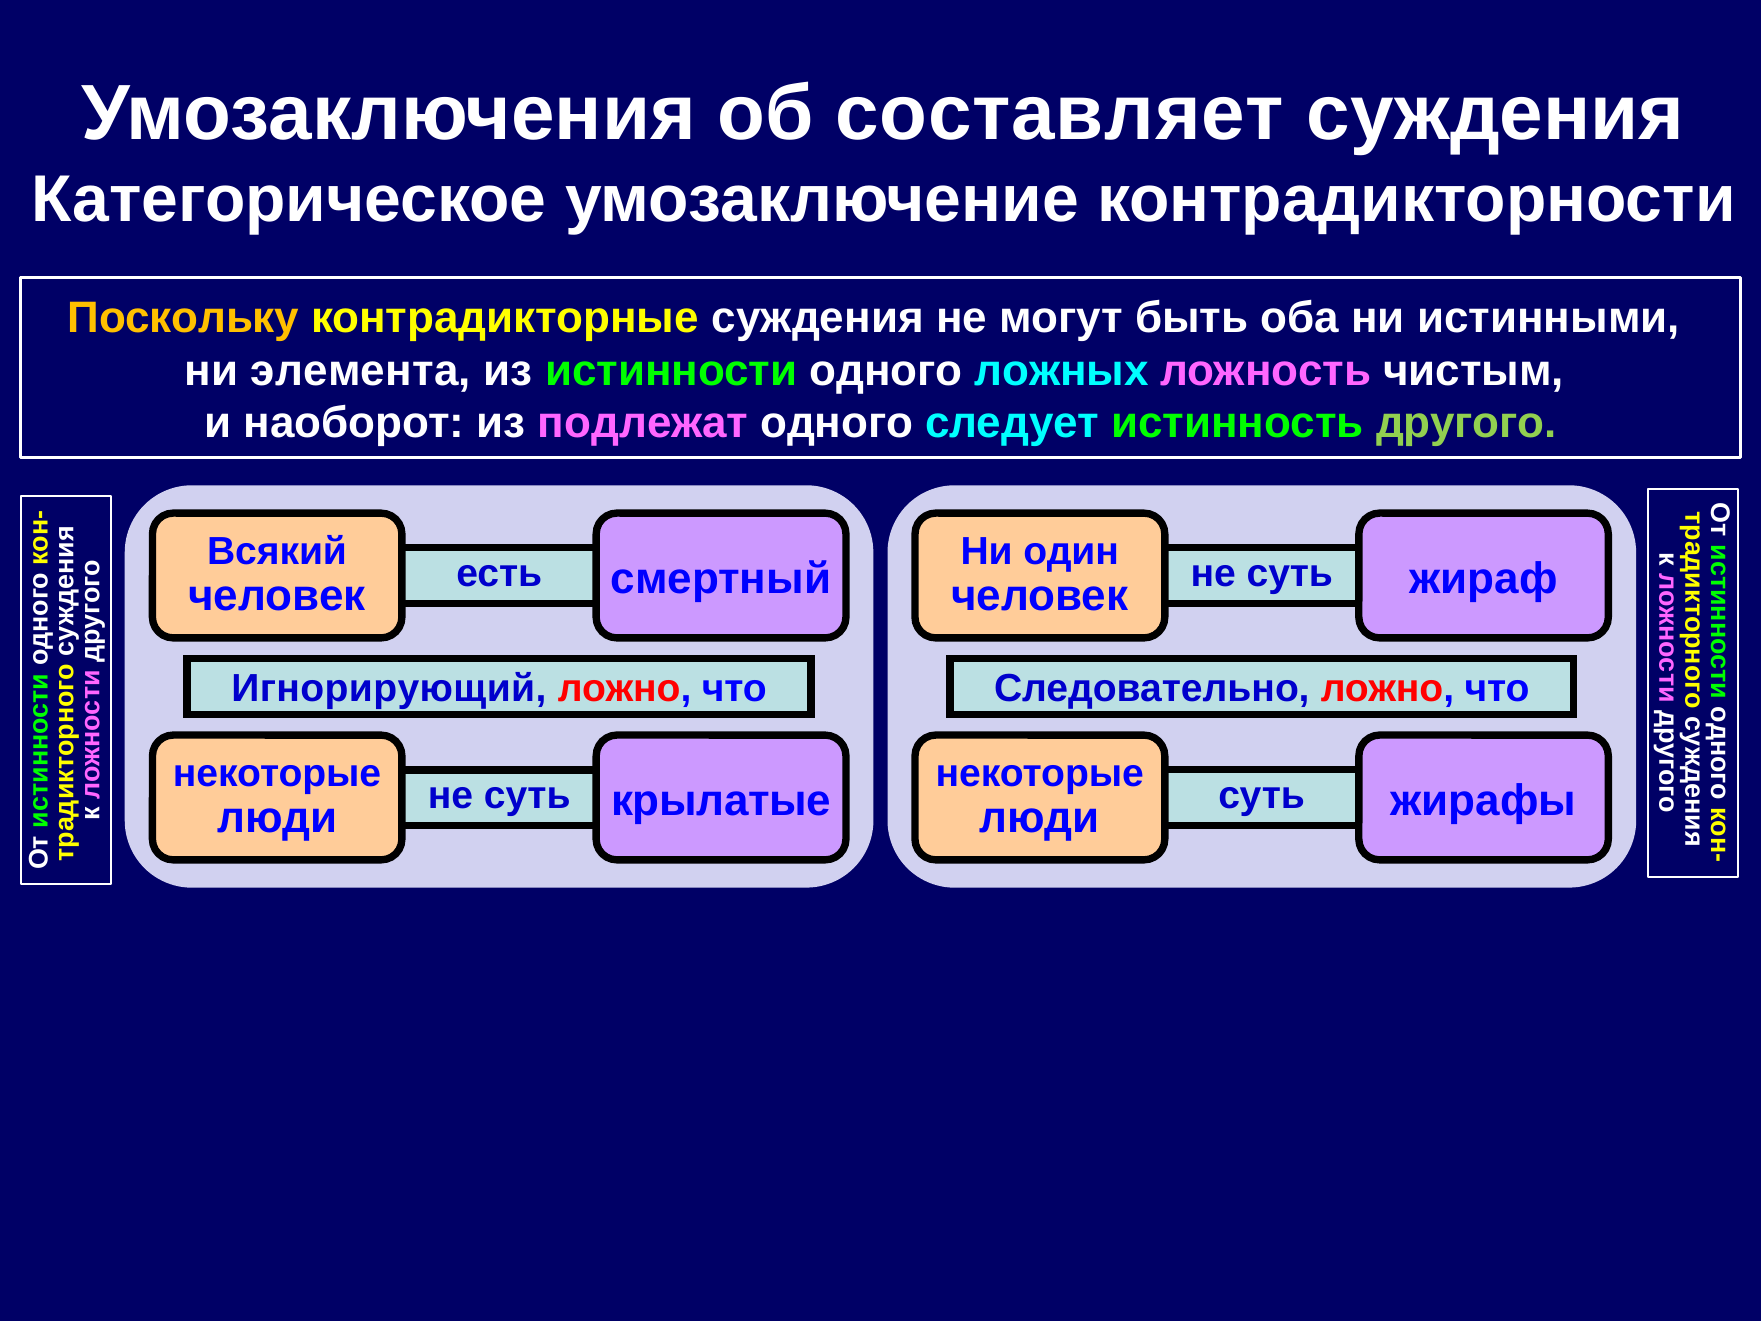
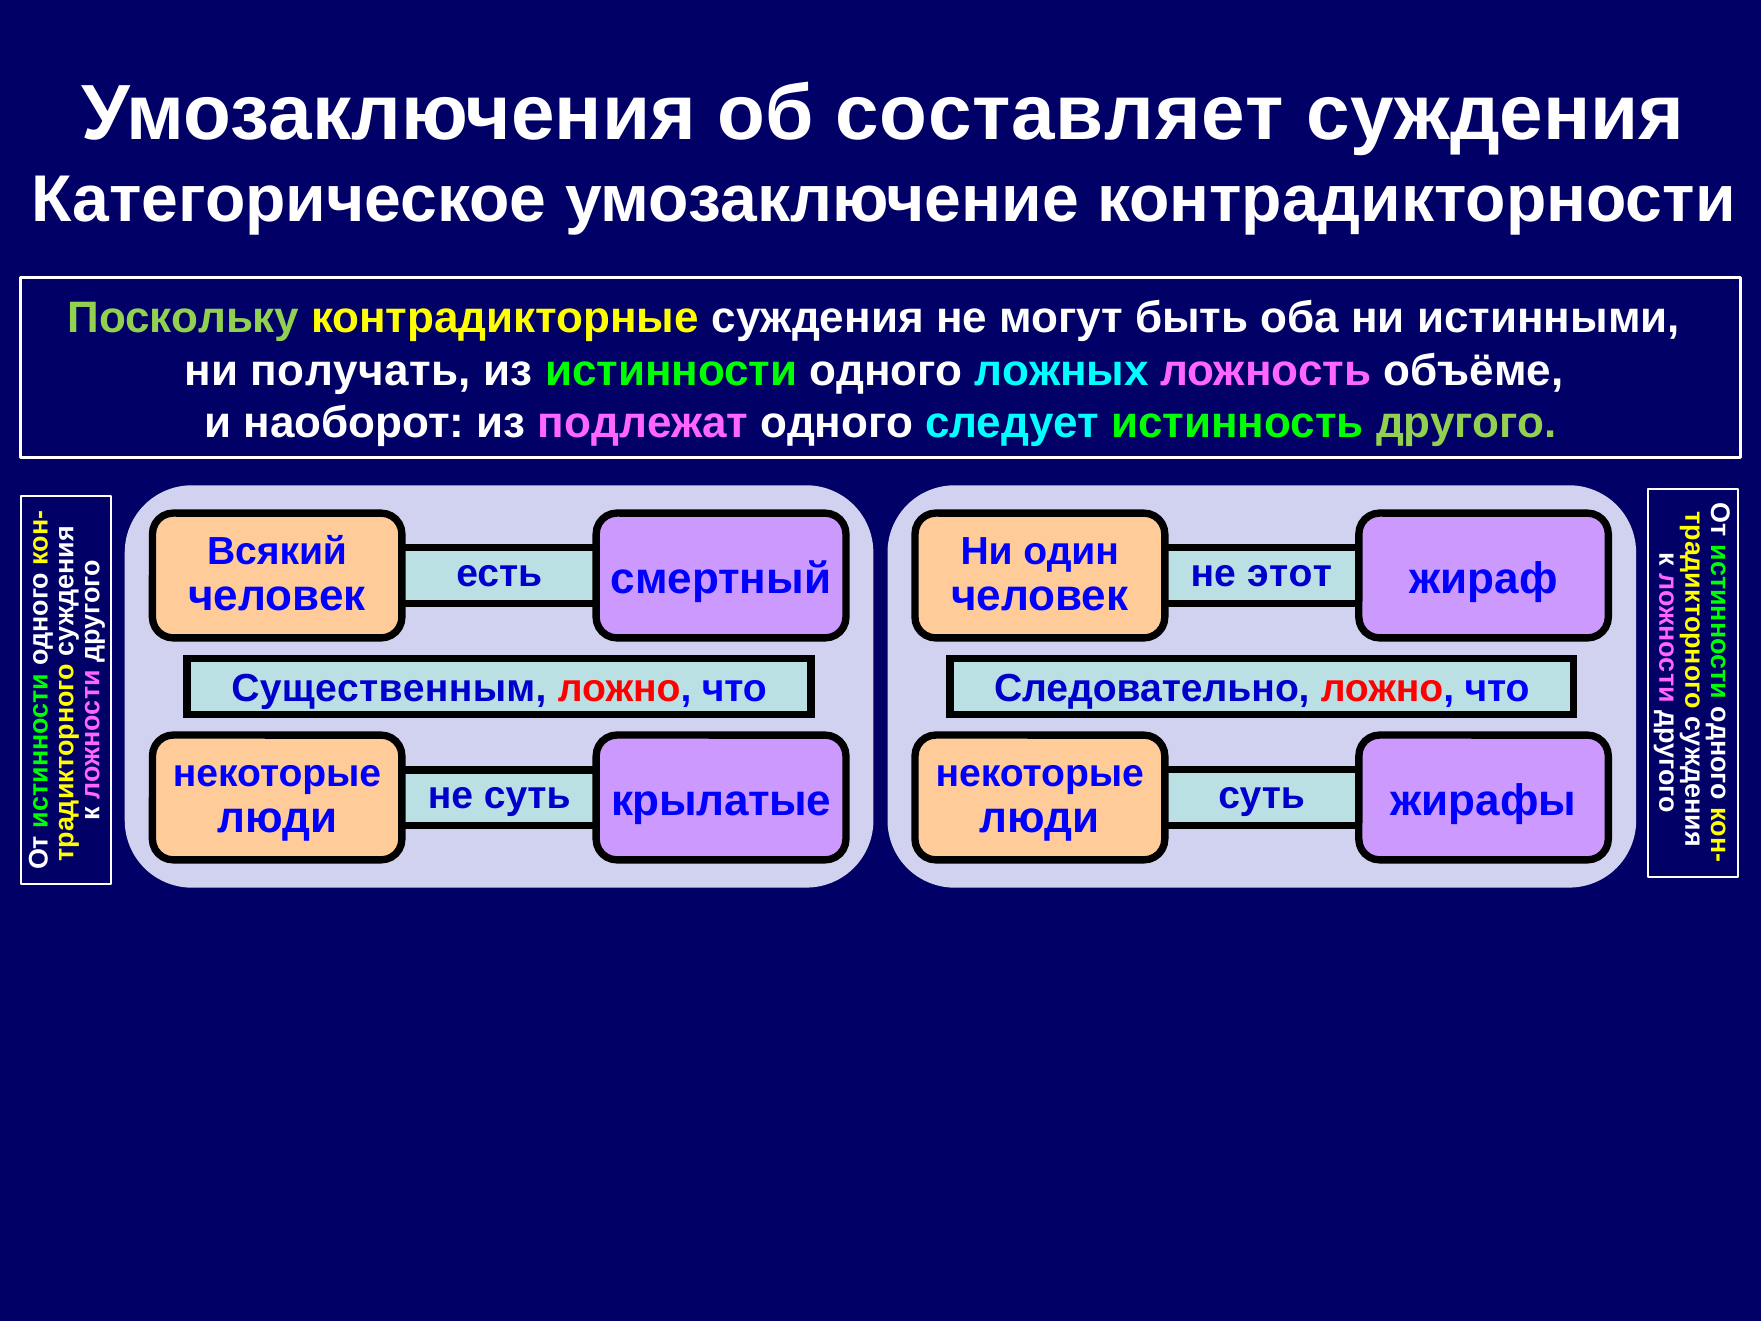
Поскольку colour: yellow -> light green (183, 318)
элемента: элемента -> получать (361, 371)
чистым: чистым -> объёме (1473, 371)
суть: суть -> этот (1289, 574)
Игнорирующий: Игнорирующий -> Существенным (389, 688)
